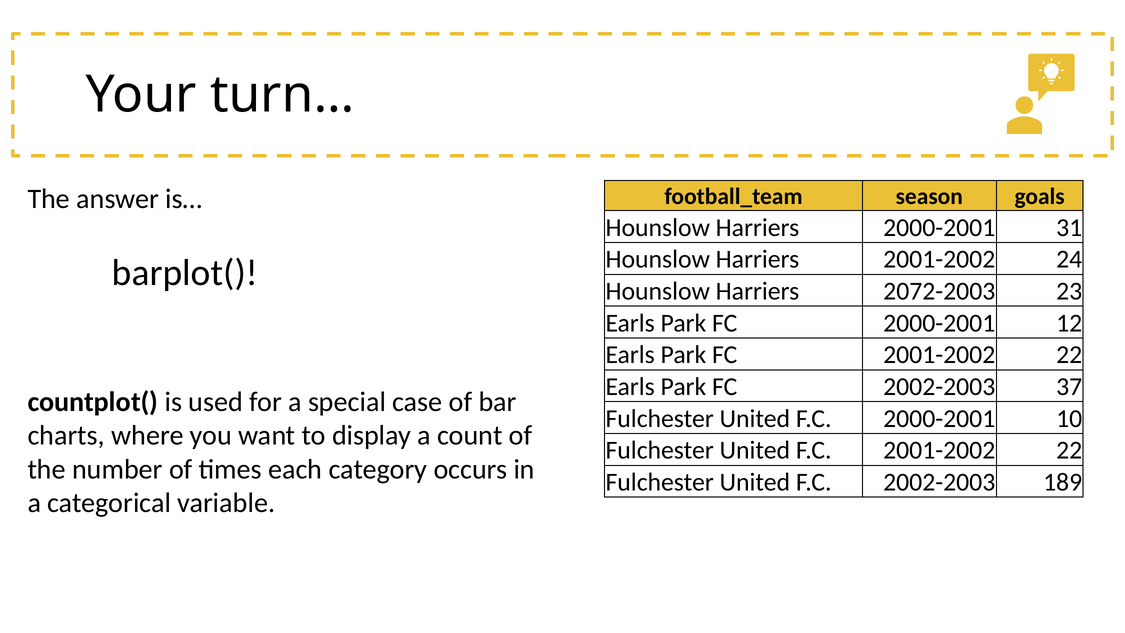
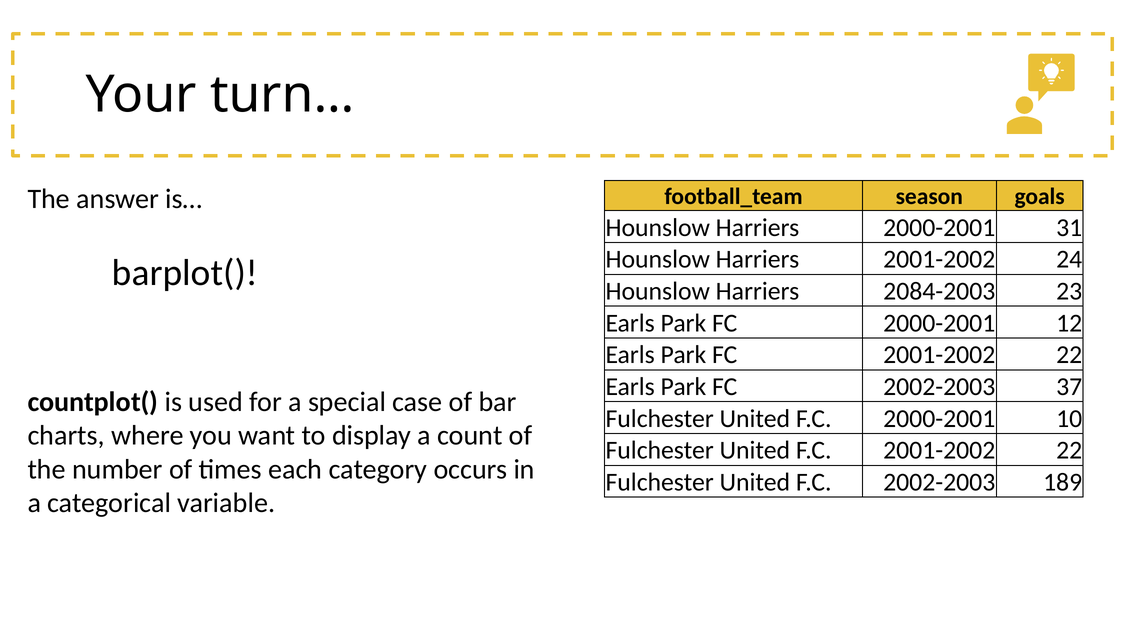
2072-2003: 2072-2003 -> 2084-2003 (939, 291)
